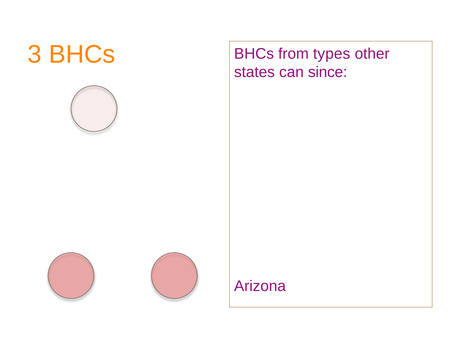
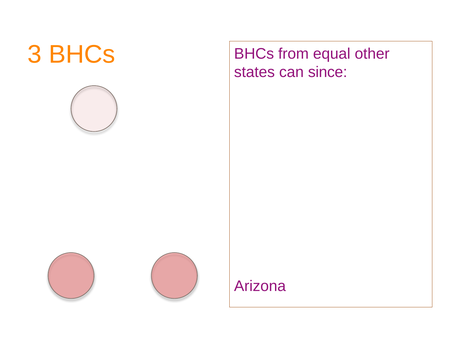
types: types -> equal (332, 54)
